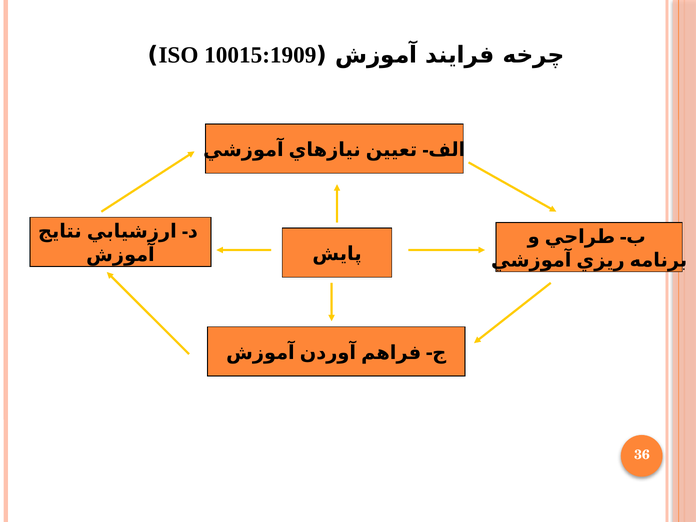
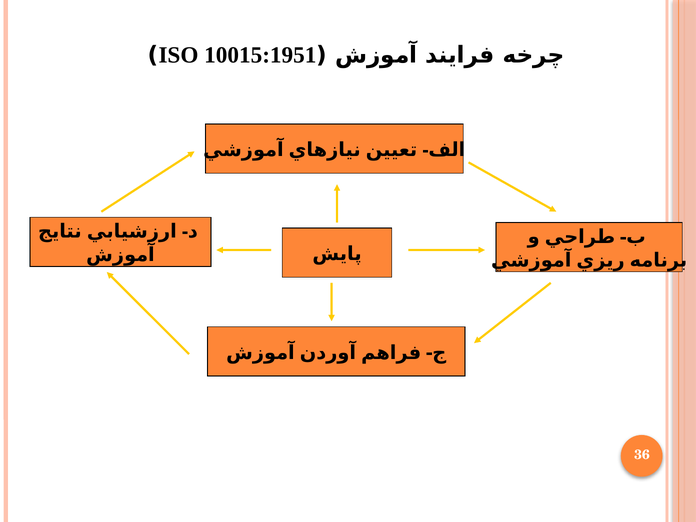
10015:1909: 10015:1909 -> 10015:1951 (260, 55)
